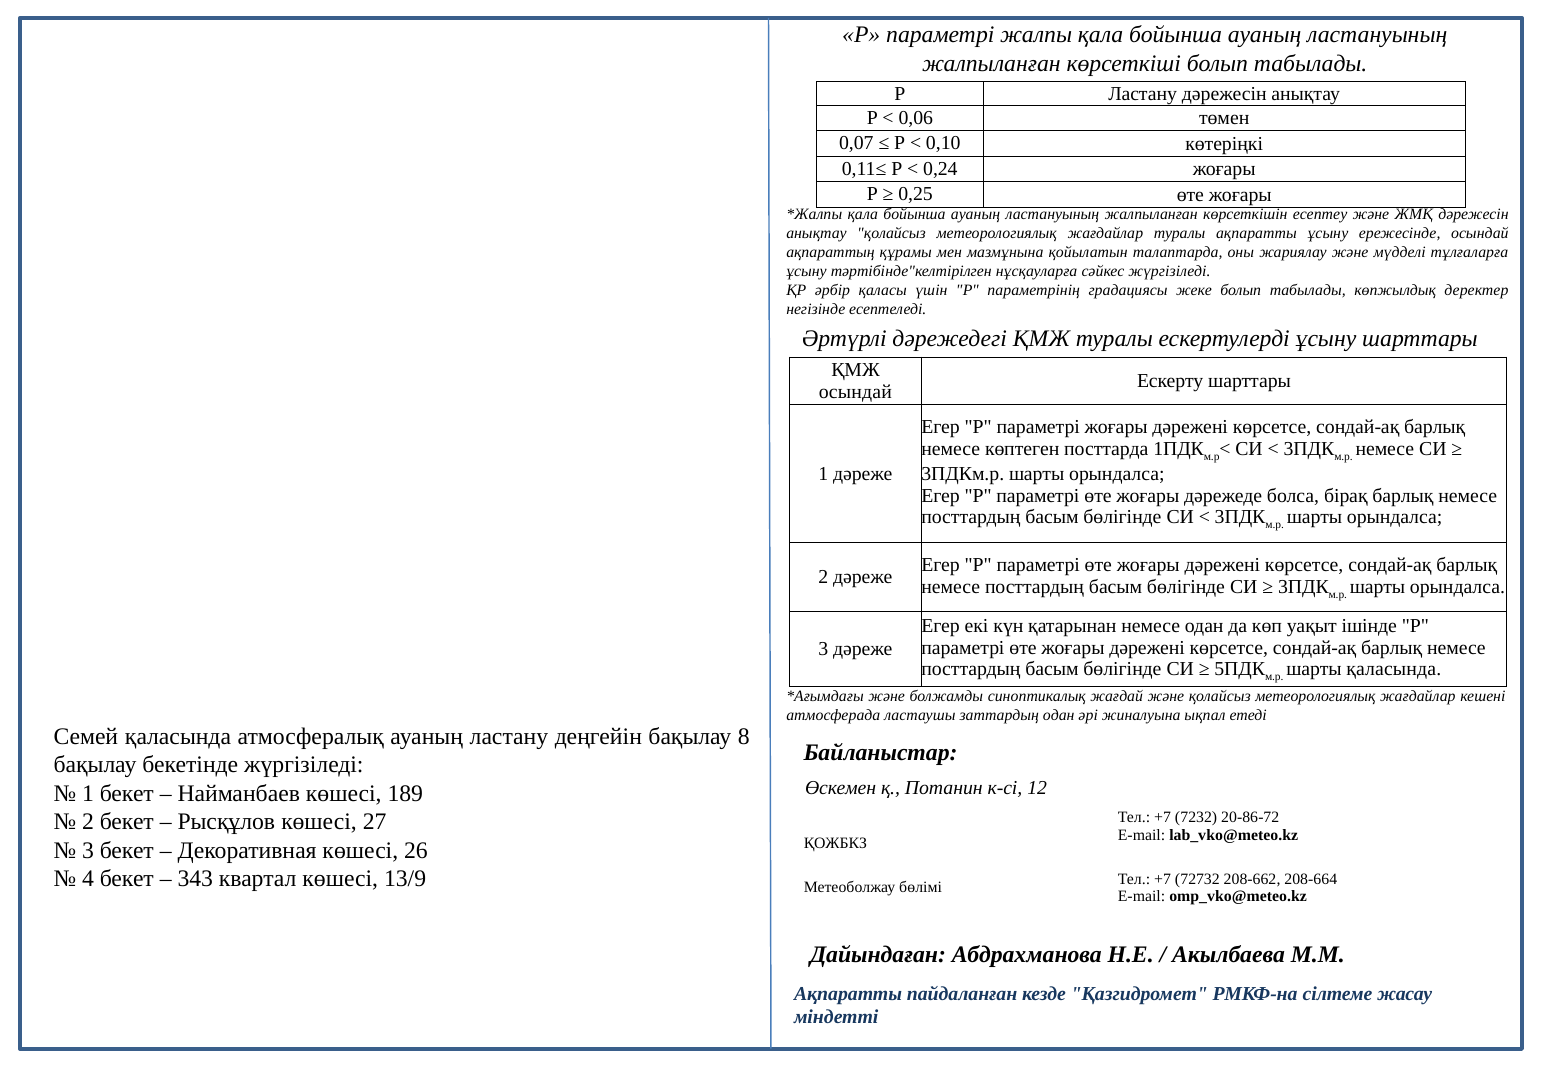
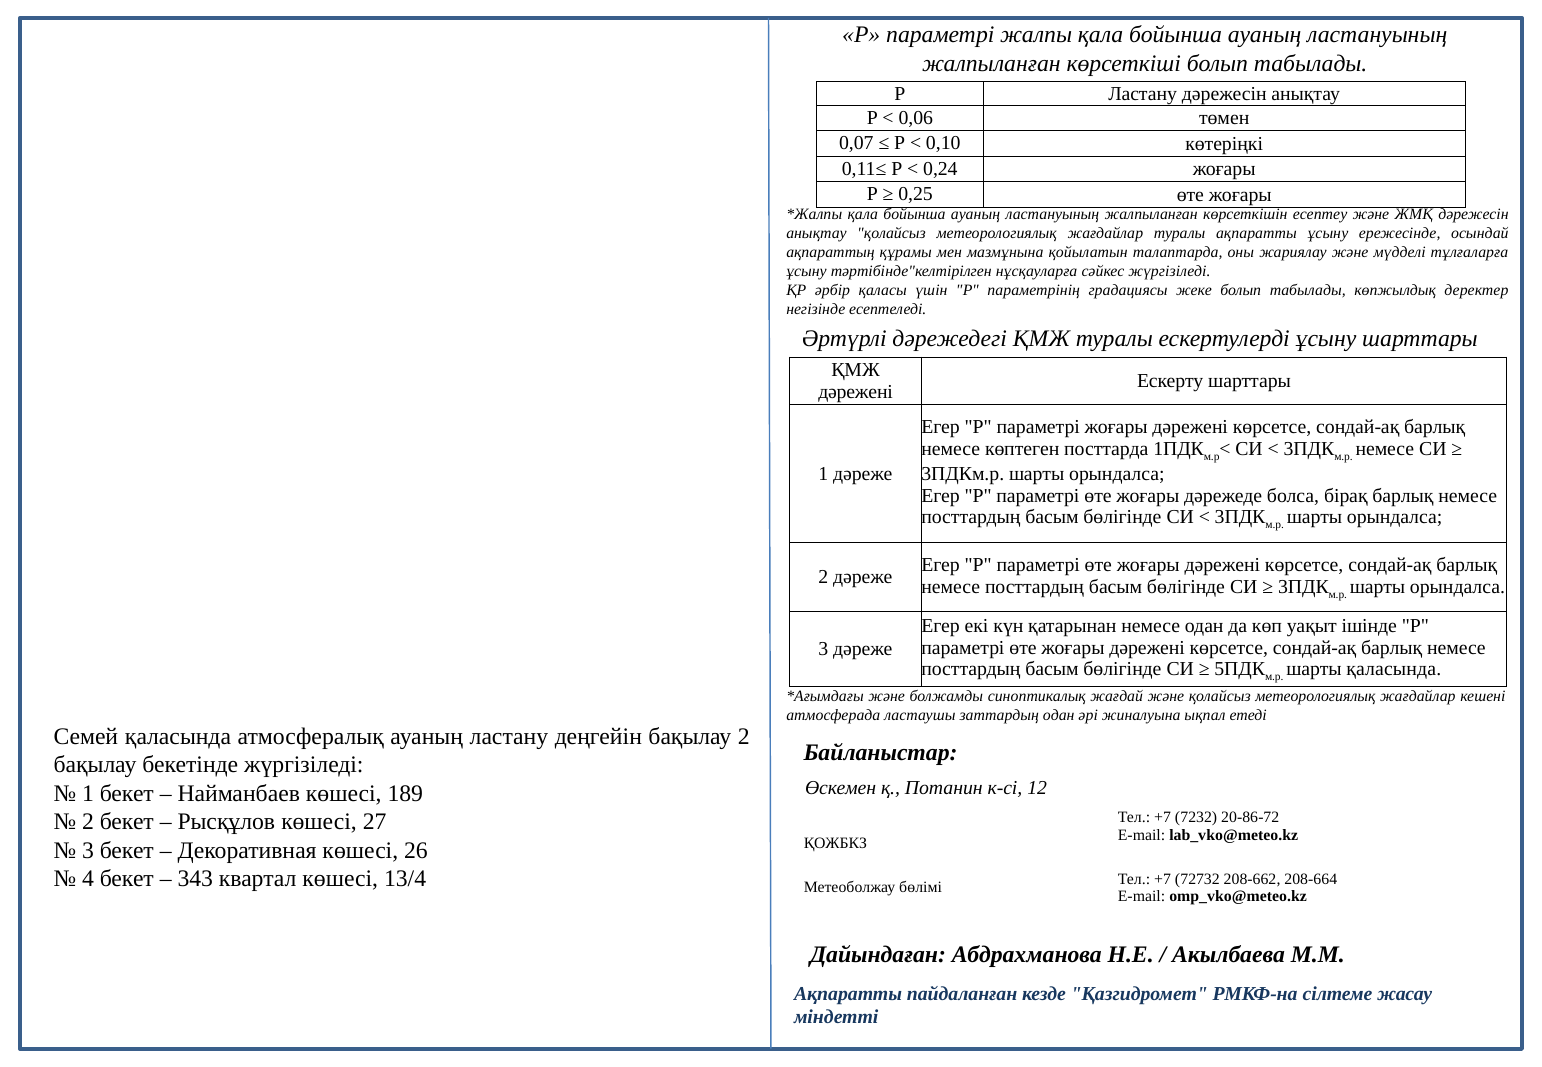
осындай: осындай -> дәрежені (856, 392)
бақылау 8: 8 -> 2 (744, 737)
13/9: 13/9 -> 13/4 (405, 879)
